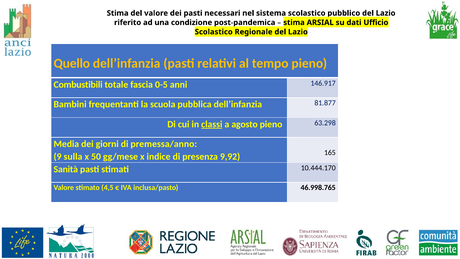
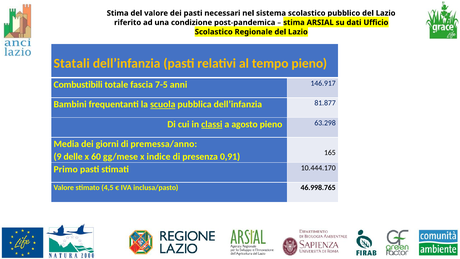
Quello: Quello -> Statali (72, 63)
0-5: 0-5 -> 7-5 (161, 84)
scuola underline: none -> present (163, 104)
sulla: sulla -> delle (73, 157)
50: 50 -> 60 (96, 157)
9,92: 9,92 -> 0,91 (230, 157)
Sanità: Sanità -> Primo (66, 169)
